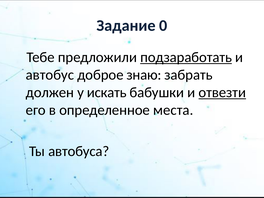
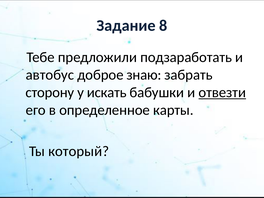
0: 0 -> 8 (163, 26)
подзаработать underline: present -> none (186, 57)
должен: должен -> сторону (50, 93)
места: места -> карты (173, 110)
автобуса: автобуса -> который (79, 151)
